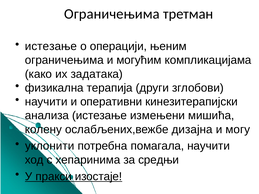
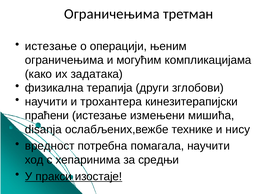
оперативни: оперативни -> трохантера (111, 102)
анализа: анализа -> праћени (47, 116)
колену: колену -> disanja (43, 129)
дизајна: дизајна -> технике (192, 129)
могу: могу -> нису (238, 129)
уклонити: уклонити -> вредност (50, 146)
